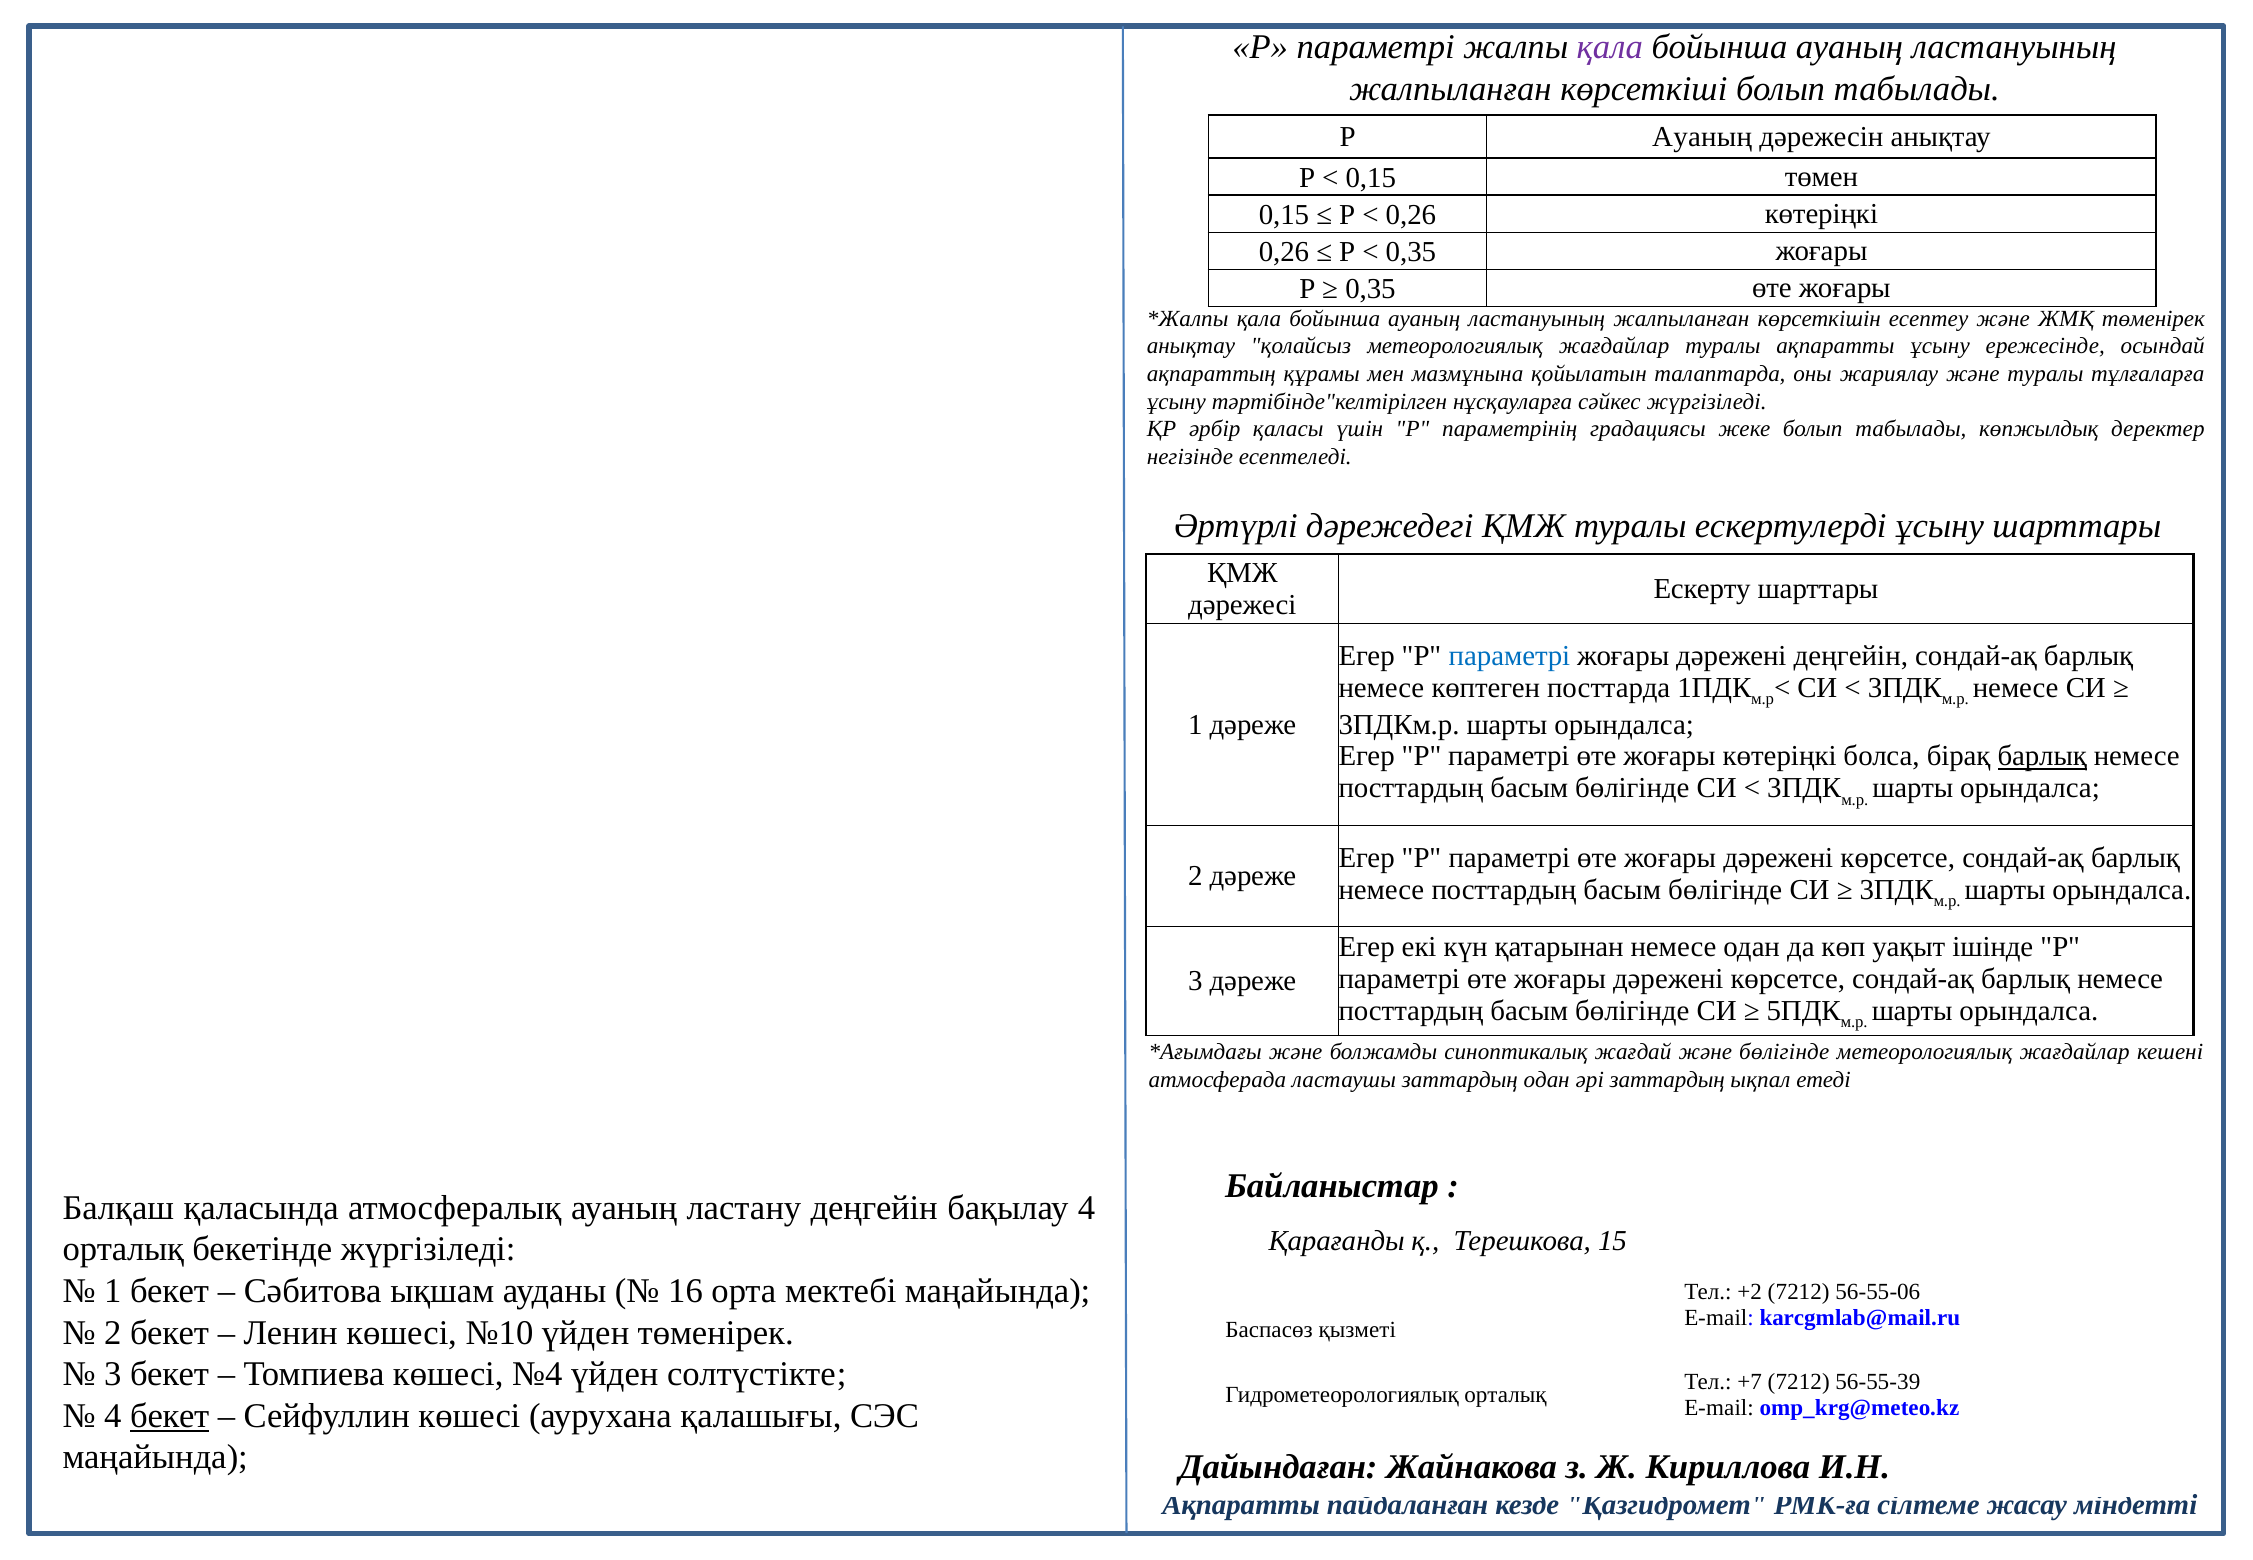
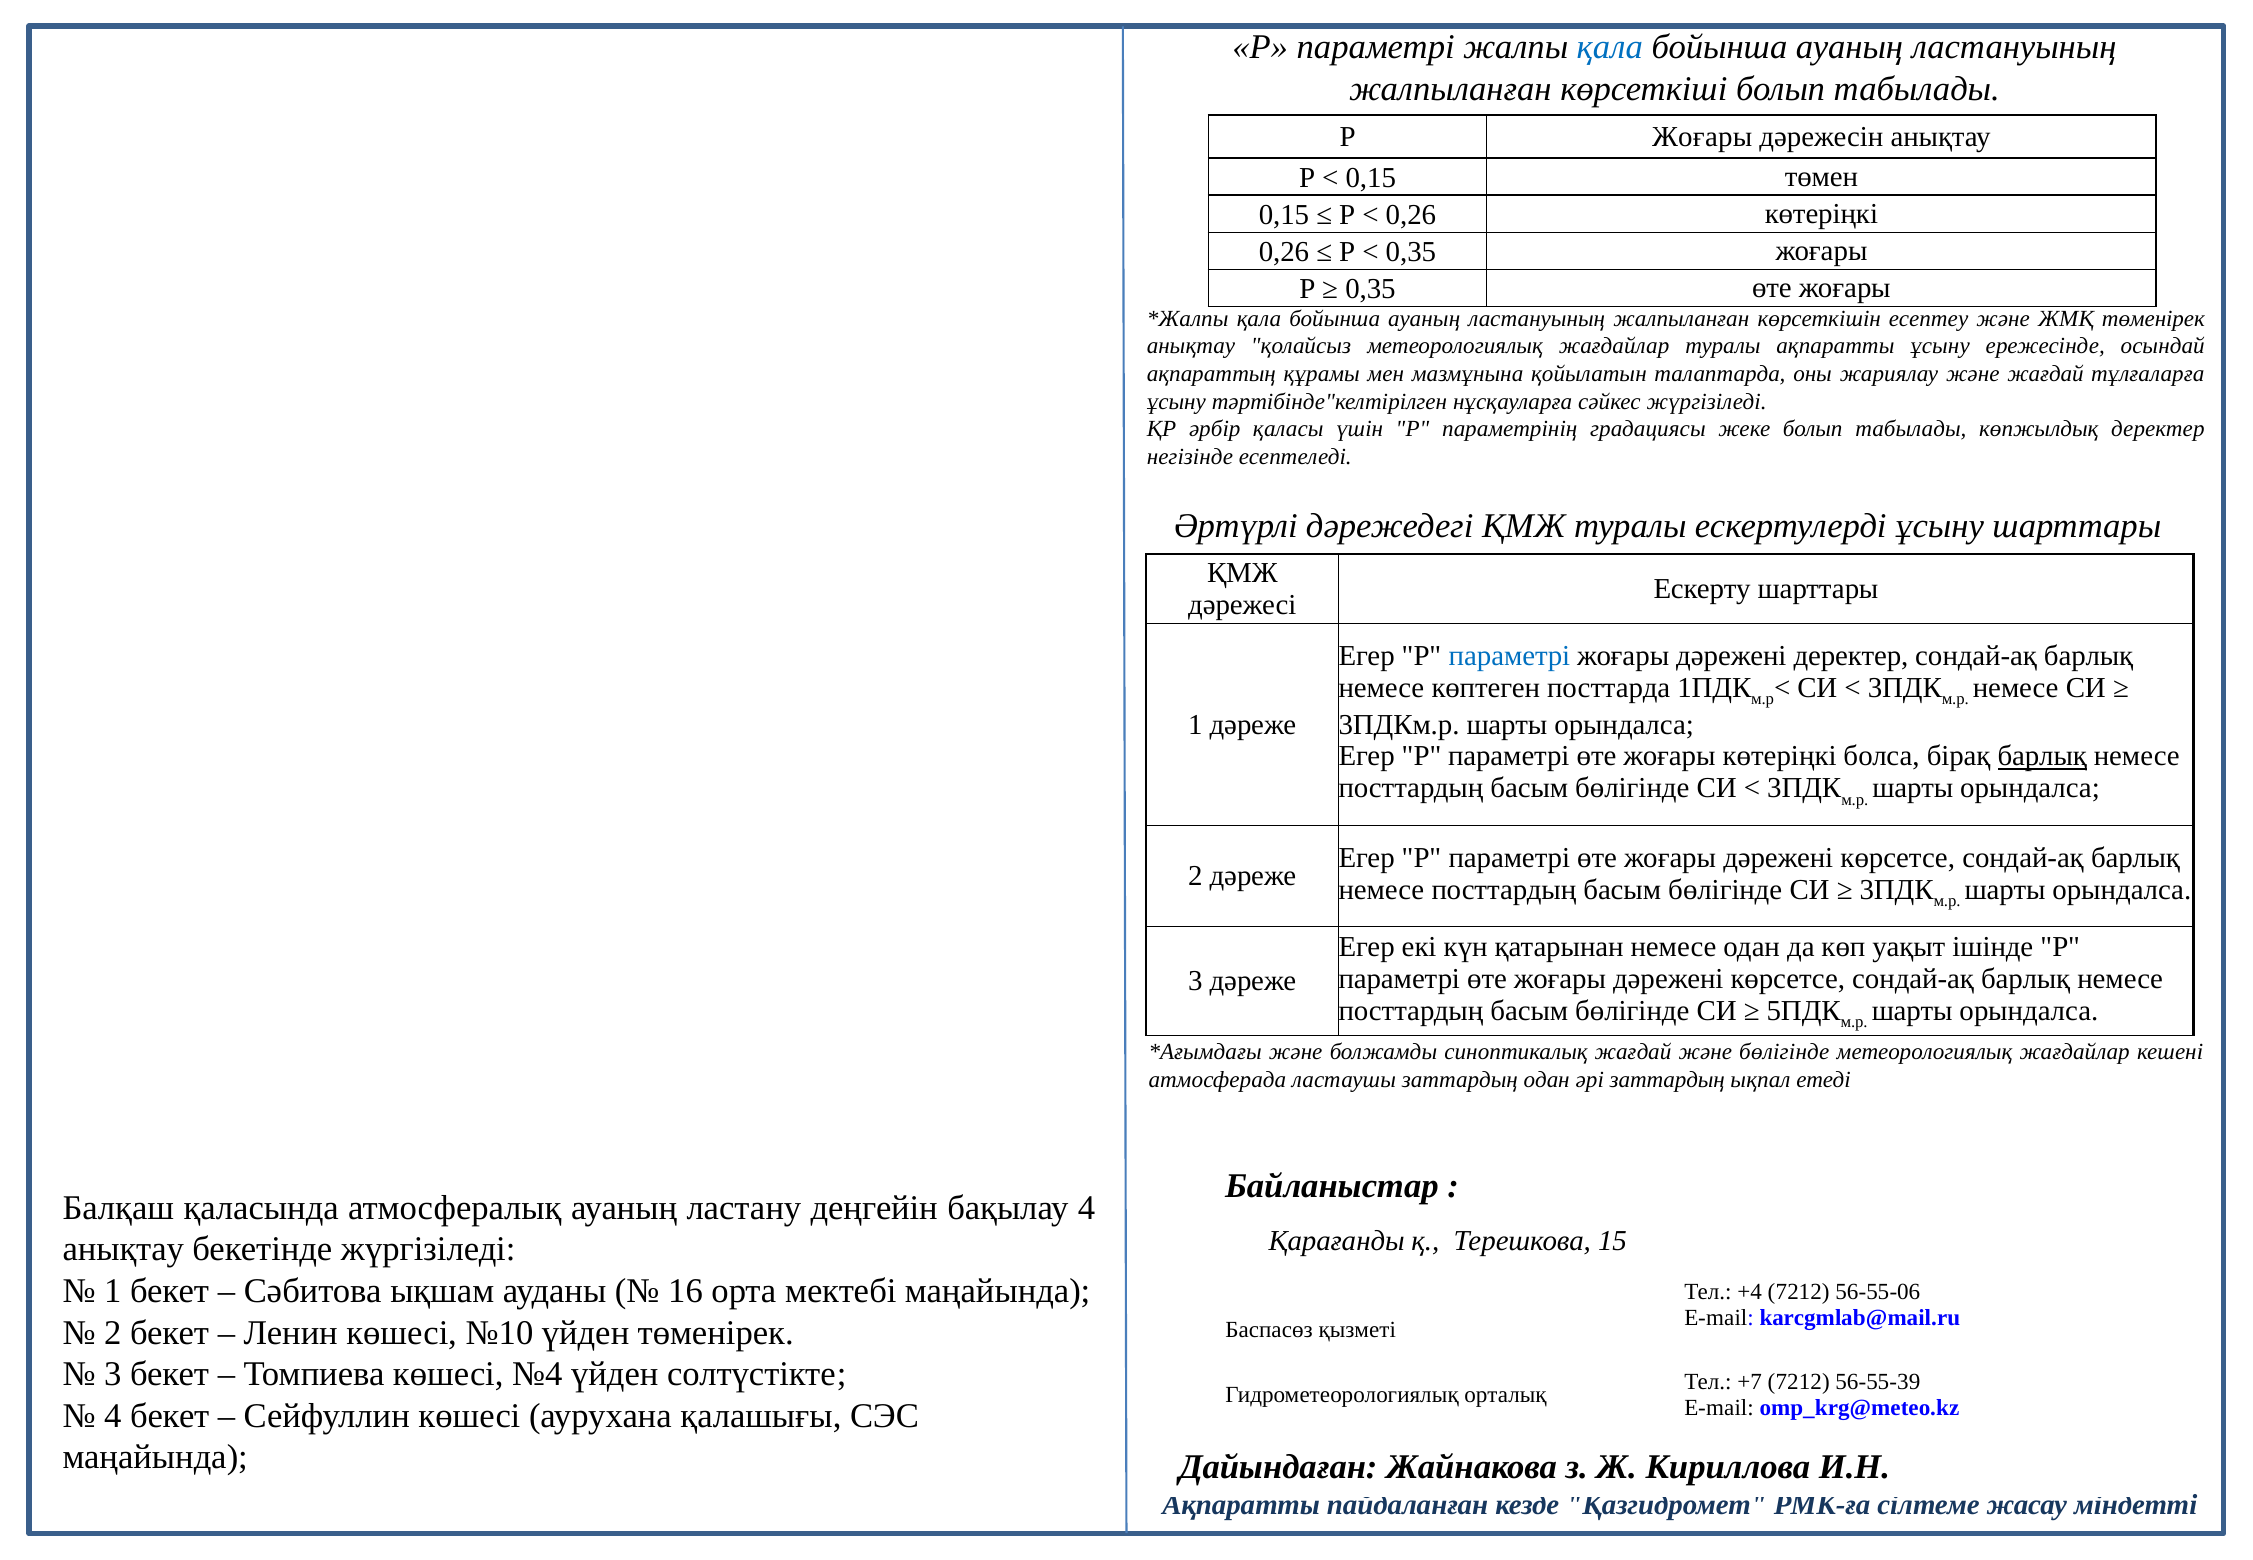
қала colour: purple -> blue (1610, 47)
Р Ауаның: Ауаның -> Жоғары (1702, 137)
және туралы: туралы -> жағдай (2045, 374)
дәрежені деңгейін: деңгейін -> деректер (1851, 656)
орталық: орталық -> анықтау (123, 1249)
+2: +2 -> +4 (1750, 1292)
бекет underline: present -> none (170, 1416)
